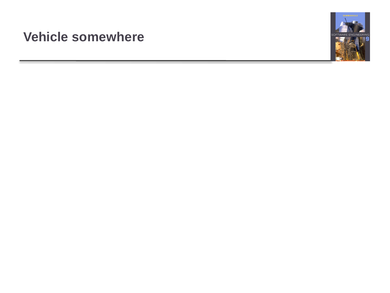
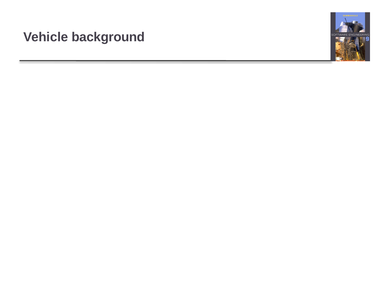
somewhere: somewhere -> background (108, 37)
